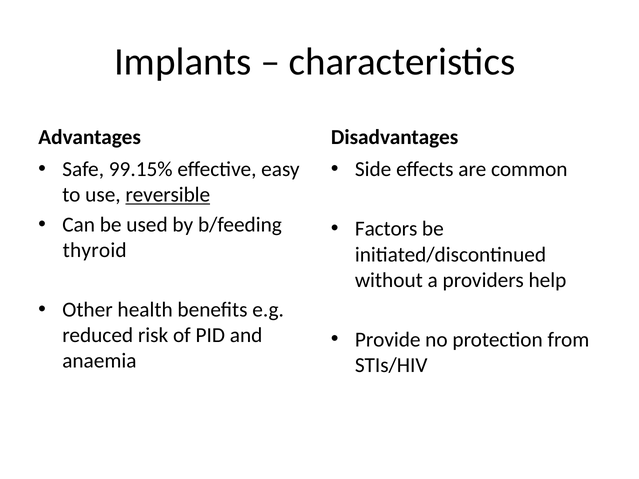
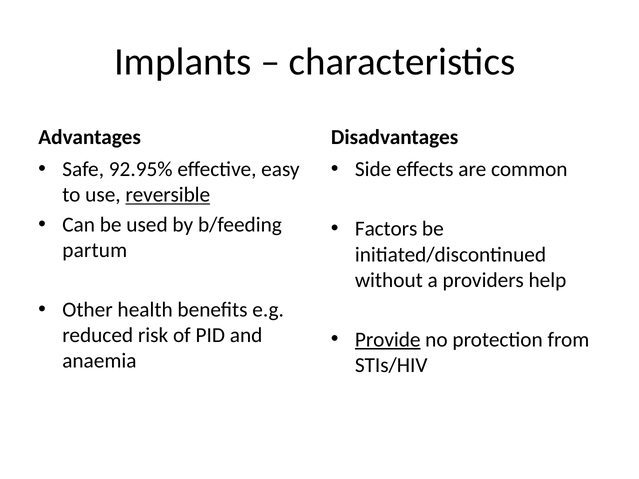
99.15%: 99.15% -> 92.95% (141, 169)
thyroid: thyroid -> partum (95, 250)
Provide underline: none -> present (388, 340)
